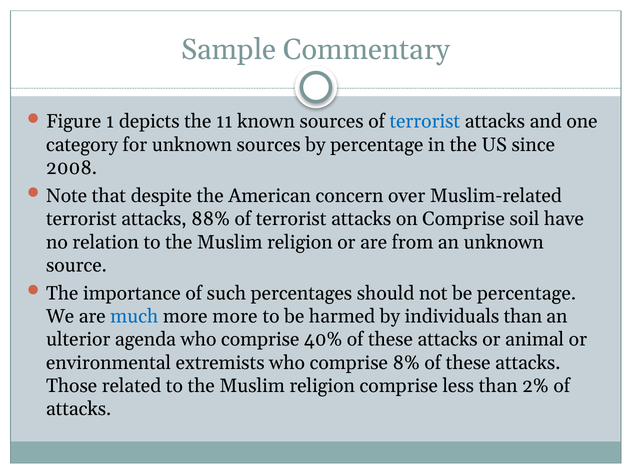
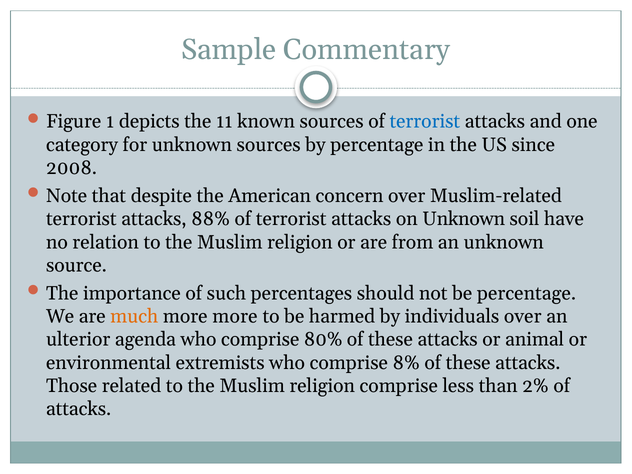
on Comprise: Comprise -> Unknown (464, 219)
much colour: blue -> orange (134, 316)
individuals than: than -> over (523, 316)
40%: 40% -> 80% (323, 340)
